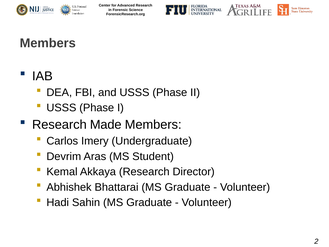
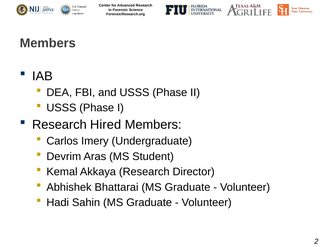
Made: Made -> Hired (106, 125)
